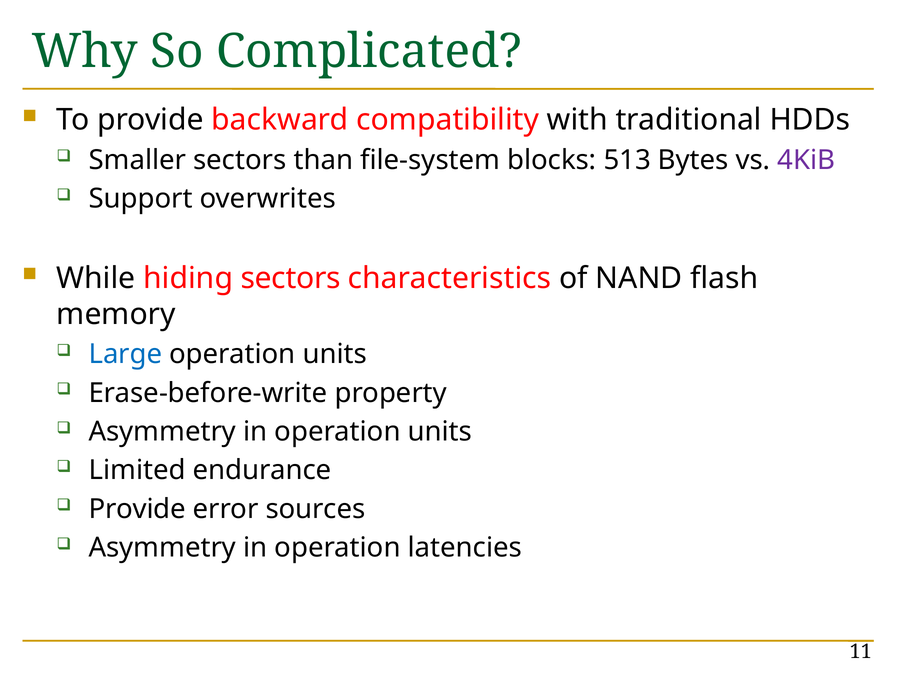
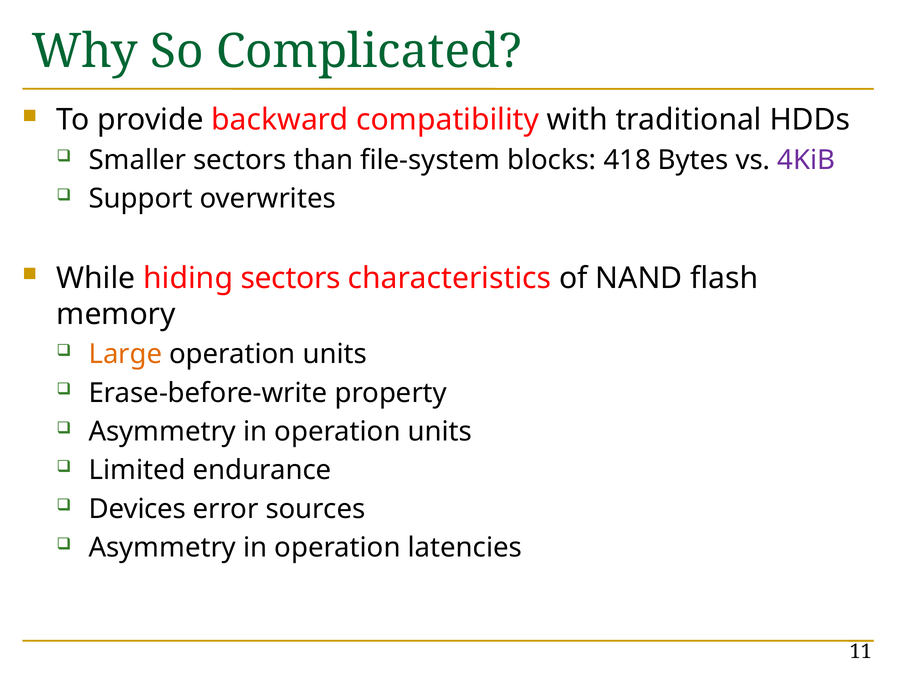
513: 513 -> 418 (627, 160)
Large colour: blue -> orange (125, 354)
Provide: Provide -> Devices (137, 509)
